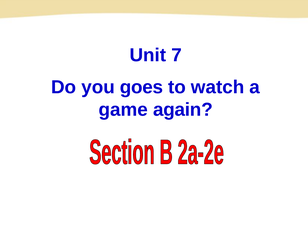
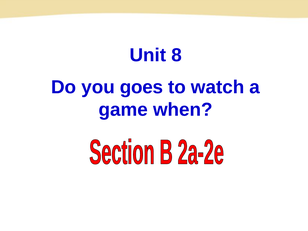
7: 7 -> 8 (177, 55)
again: again -> when (183, 110)
